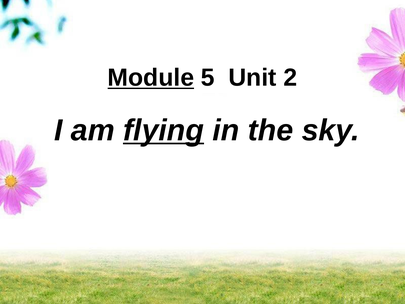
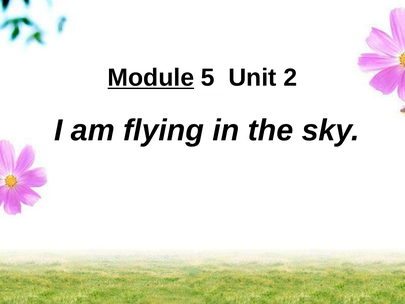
flying underline: present -> none (164, 130)
